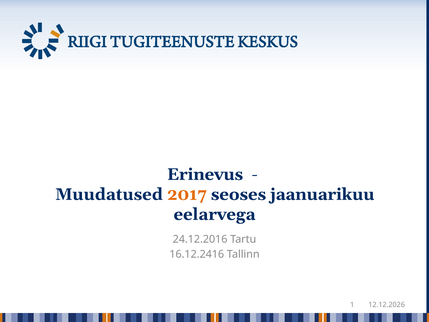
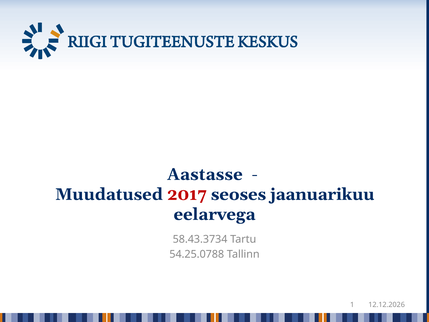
Erinevus: Erinevus -> Aastasse (205, 174)
2017 colour: orange -> red (187, 194)
24.12.2016: 24.12.2016 -> 58.43.3734 (200, 239)
16.12.2416: 16.12.2416 -> 54.25.0788 (197, 254)
